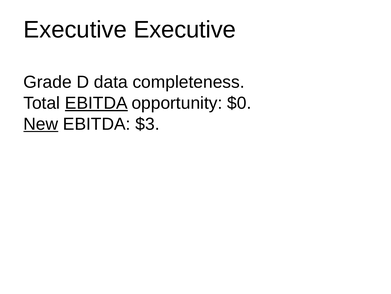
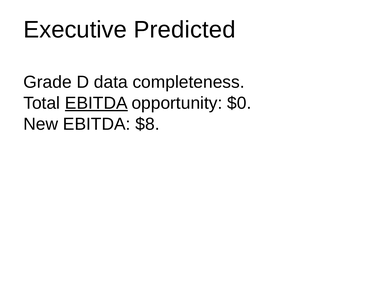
Executive Executive: Executive -> Predicted (185, 30)
New underline: present -> none (41, 124)
$3: $3 -> $8 (148, 124)
